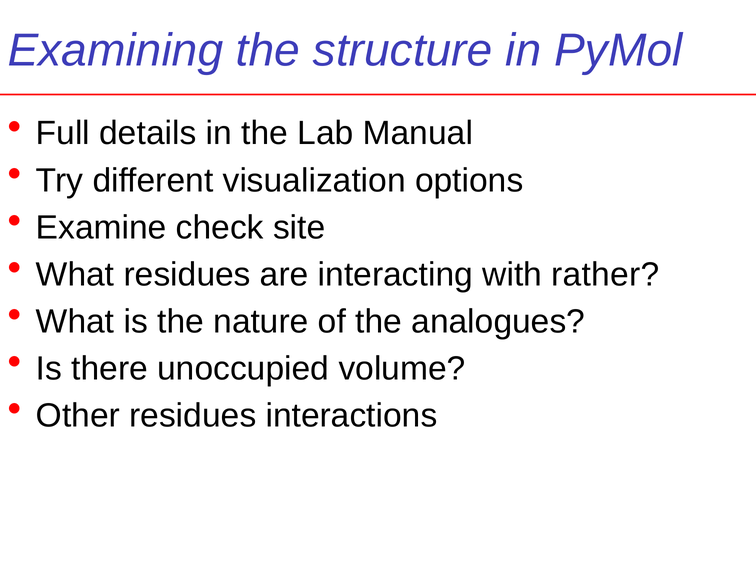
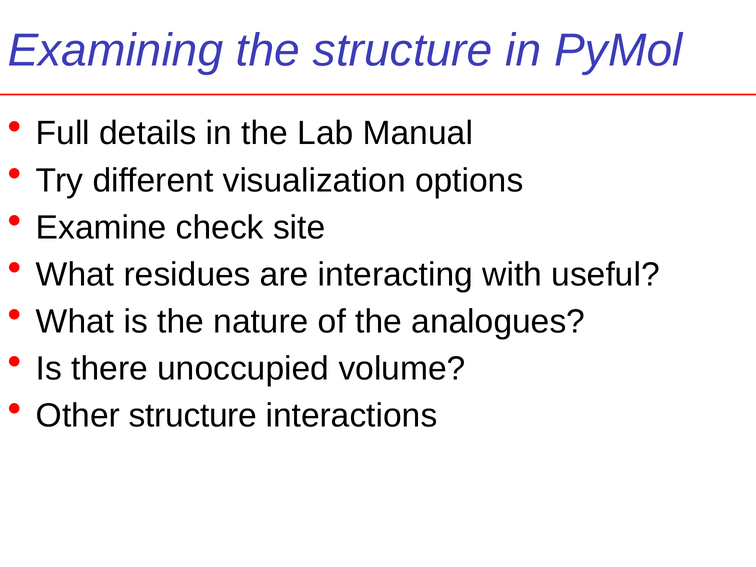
rather: rather -> useful (606, 275)
Other residues: residues -> structure (193, 416)
